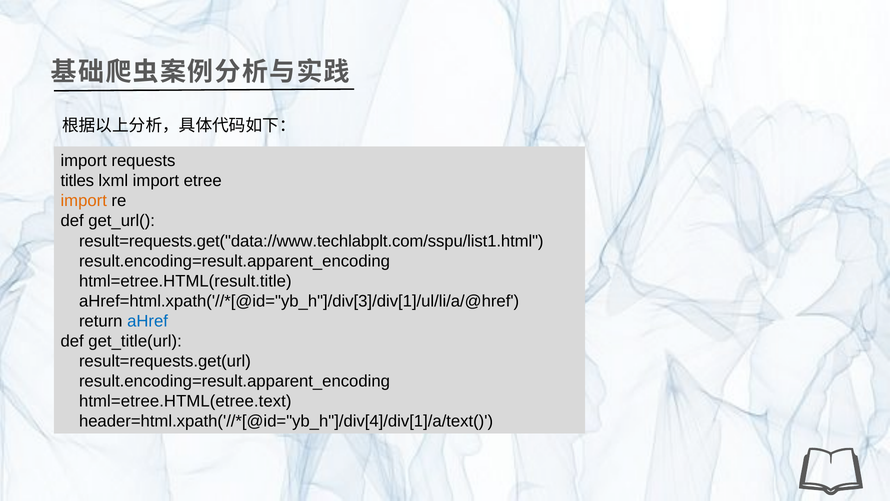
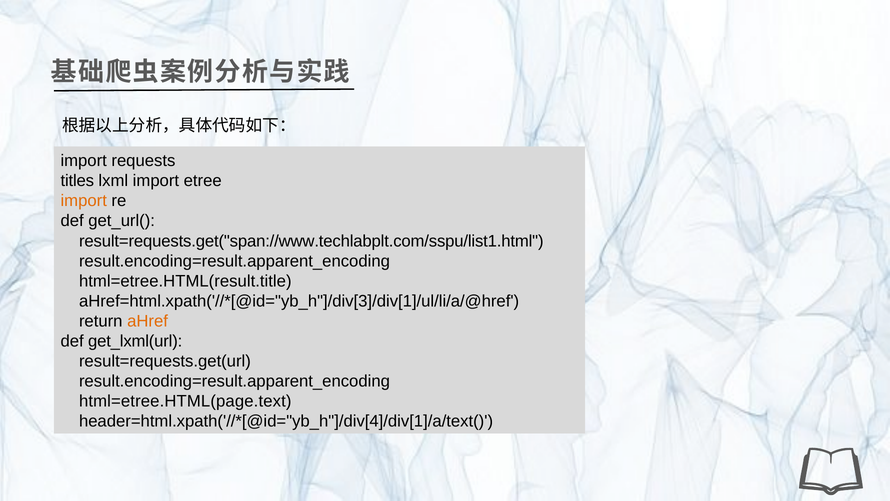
result=requests.get("data://www.techlabplt.com/sspu/list1.html: result=requests.get("data://www.techlabplt.com/sspu/list1.html -> result=requests.get("span://www.techlabplt.com/sspu/list1.html (311, 241)
aHref colour: blue -> orange (148, 321)
get_title(url: get_title(url -> get_lxml(url (135, 341)
html=etree.HTML(etree.text: html=etree.HTML(etree.text -> html=etree.HTML(page.text (185, 401)
